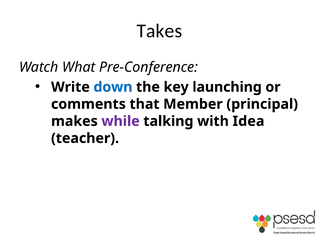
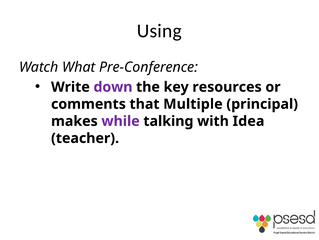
Takes: Takes -> Using (159, 31)
down colour: blue -> purple (113, 87)
launching: launching -> resources (227, 87)
Member: Member -> Multiple (193, 104)
